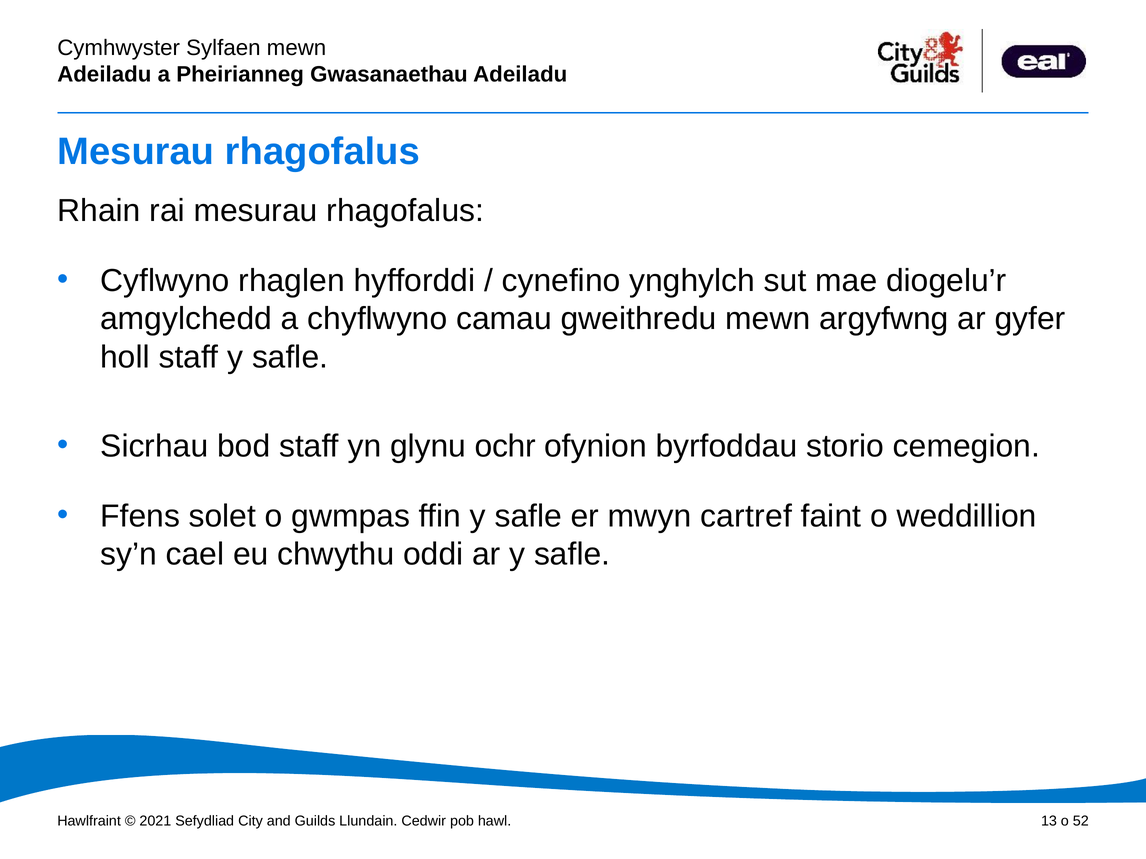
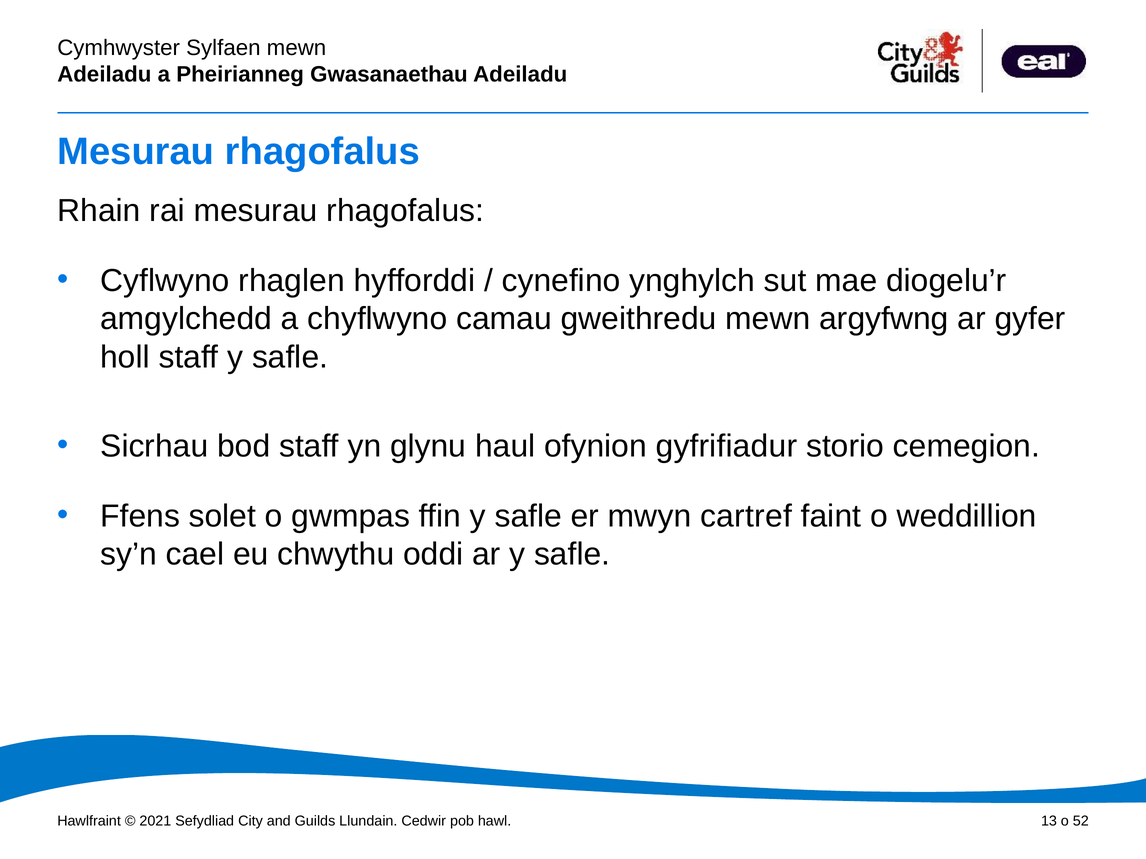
ochr: ochr -> haul (505, 446)
byrfoddau: byrfoddau -> gyfrifiadur (726, 446)
